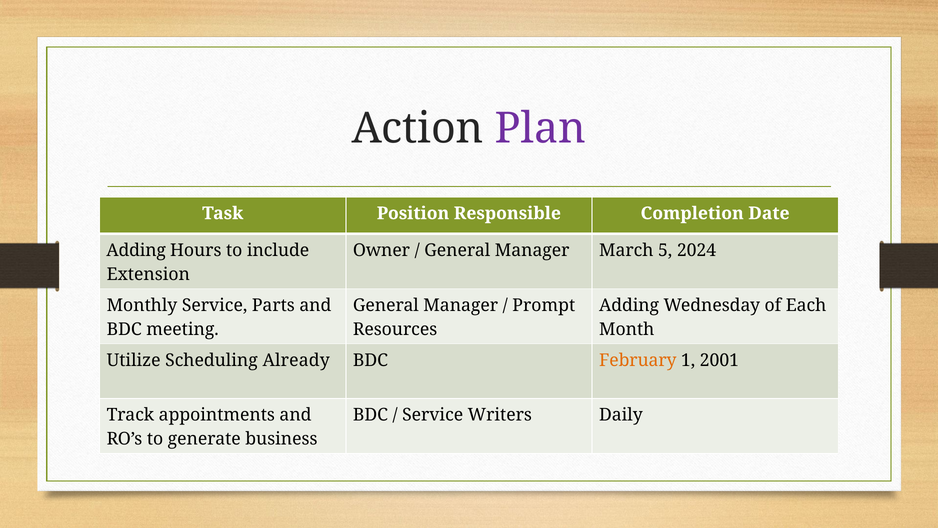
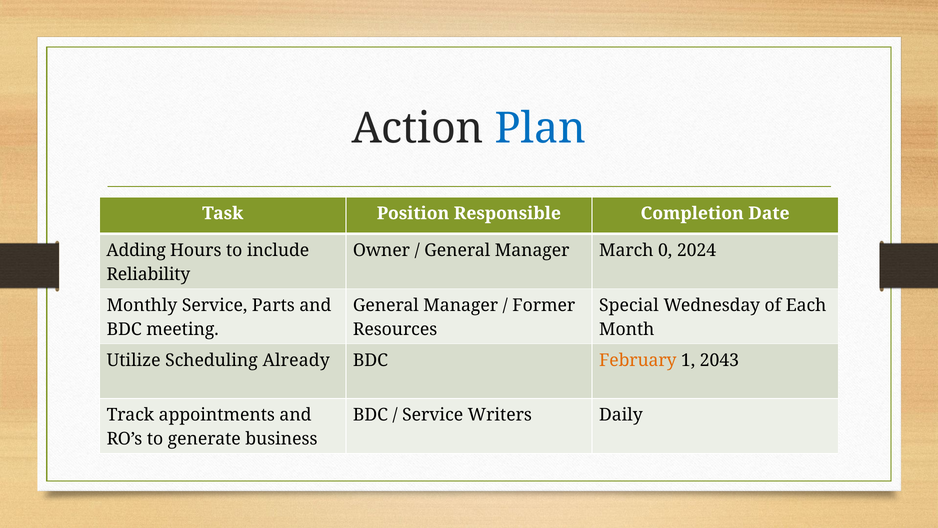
Plan colour: purple -> blue (540, 129)
5: 5 -> 0 (665, 250)
Extension: Extension -> Reliability (148, 274)
Prompt: Prompt -> Former (544, 305)
Adding: Adding -> Special (629, 305)
2001: 2001 -> 2043 (719, 360)
